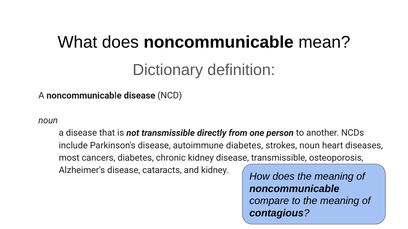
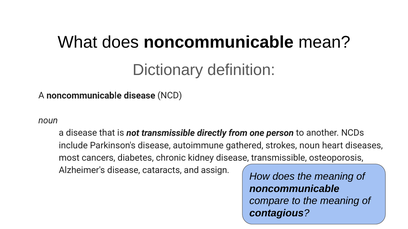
autoimmune diabetes: diabetes -> gathered (245, 146)
and kidney: kidney -> assign (215, 171)
